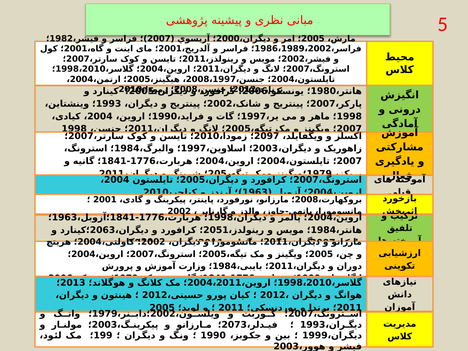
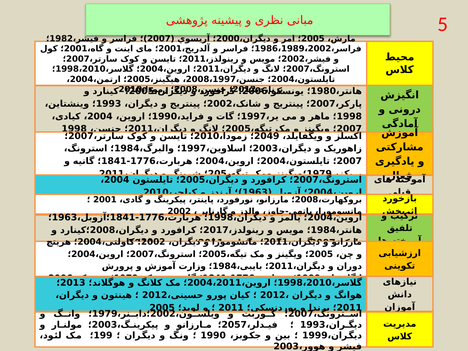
2097: 2097 -> 2049 (267, 136)
2063: 2063 -> 2008 (103, 230)
2051: 2051 -> 2017 (216, 230)
2073: 2073 -> 2057 (234, 325)
